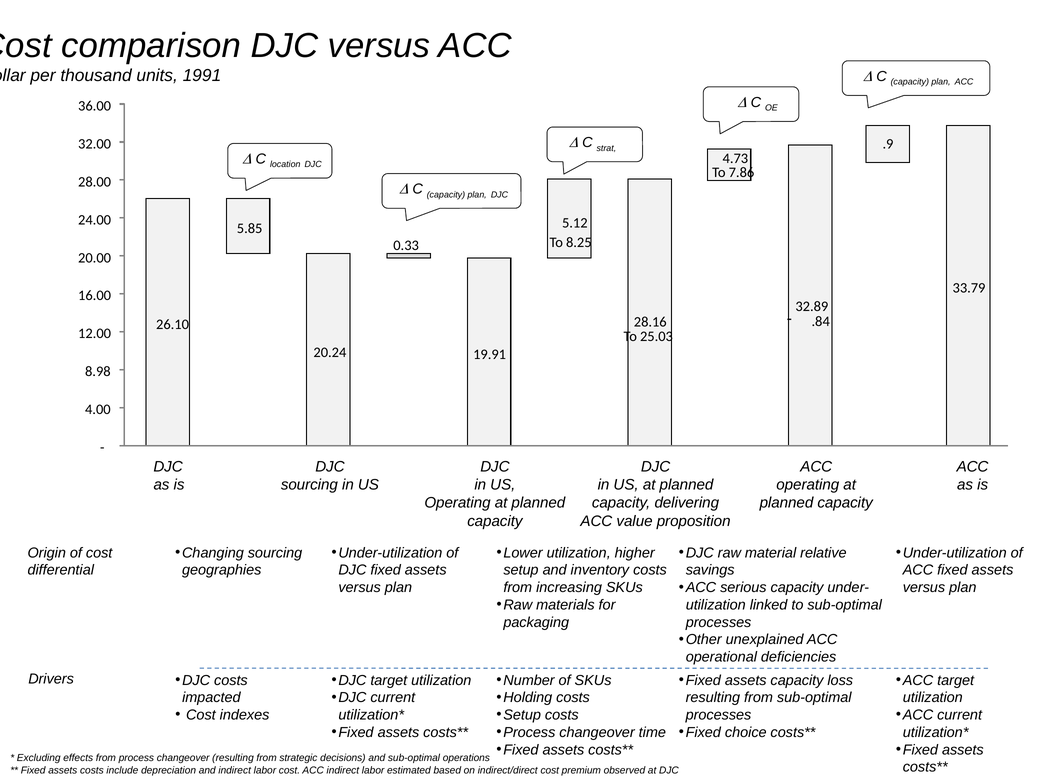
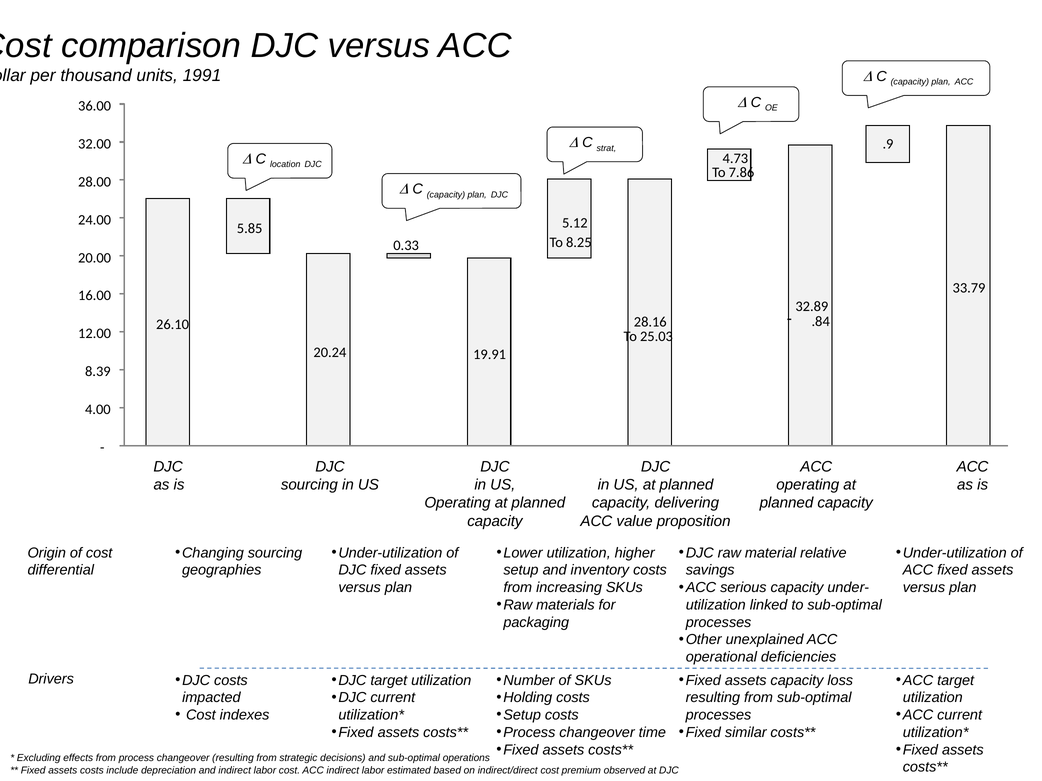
8.98: 8.98 -> 8.39 (98, 372)
choice: choice -> similar (746, 733)
